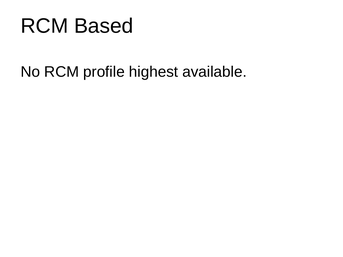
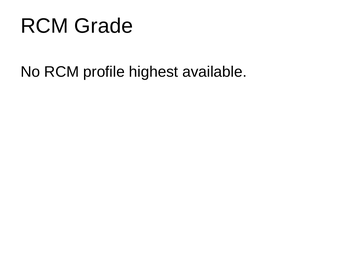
Based: Based -> Grade (104, 26)
